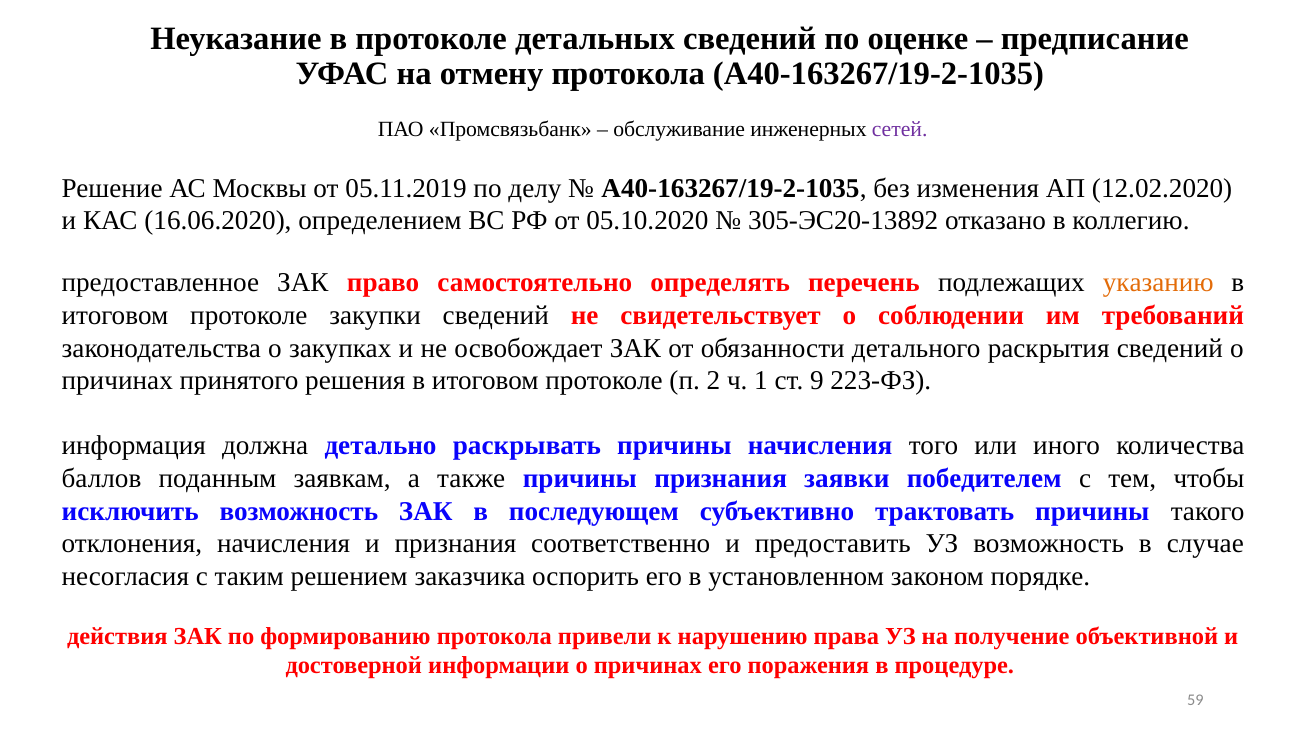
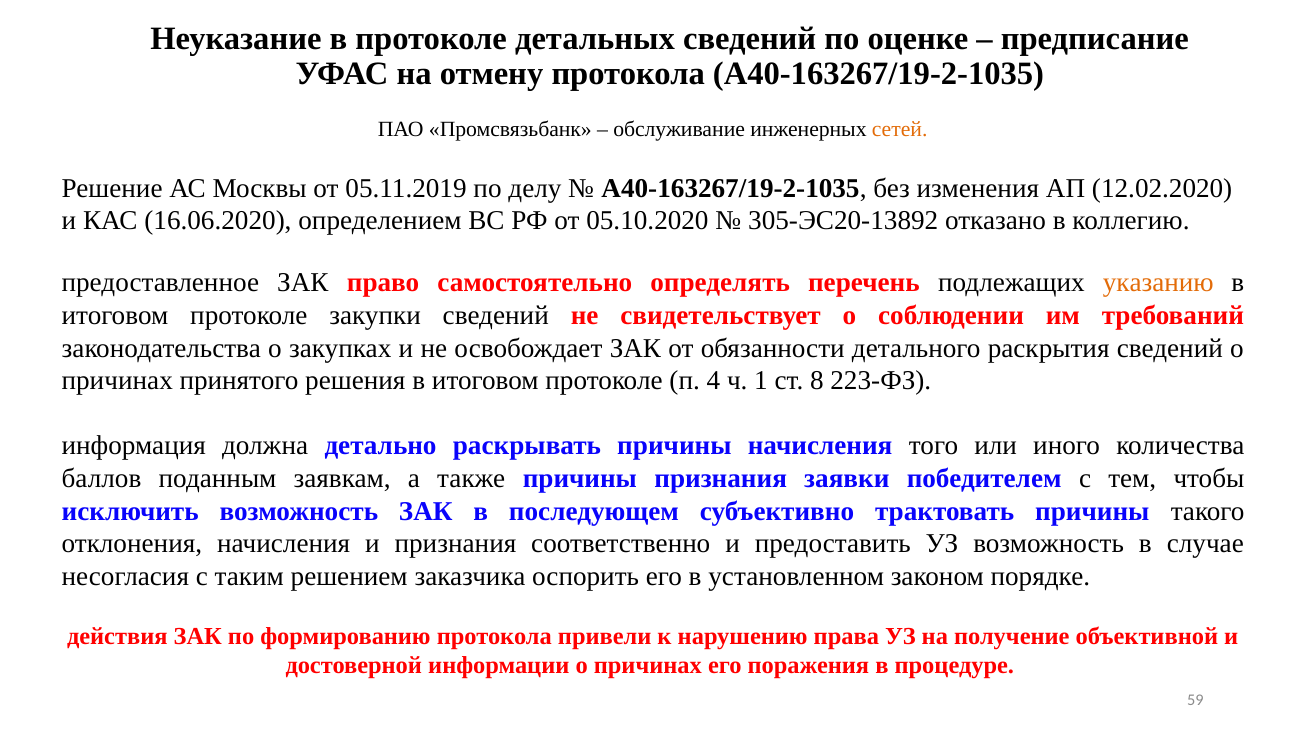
сетей colour: purple -> orange (900, 129)
2: 2 -> 4 (713, 381)
9: 9 -> 8 (817, 381)
